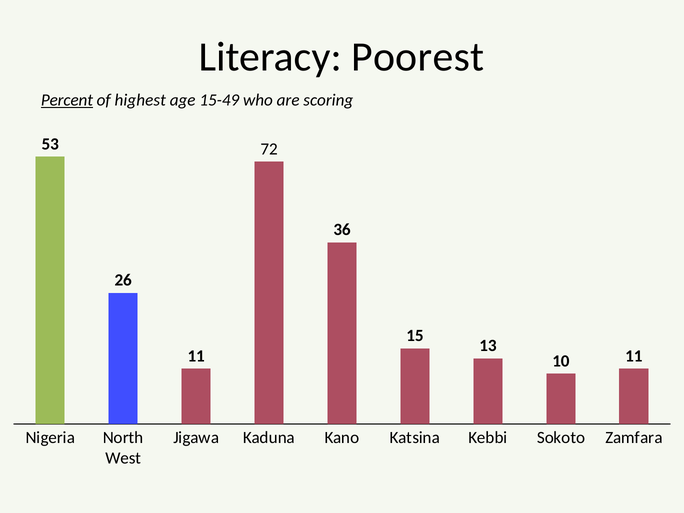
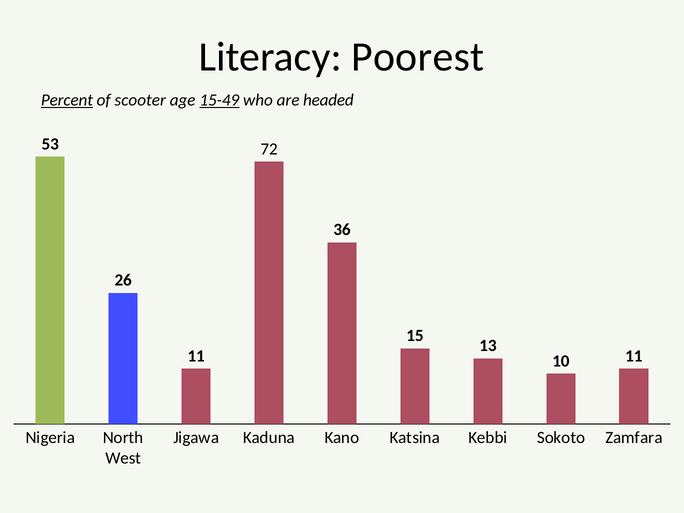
highest: highest -> scooter (140, 100)
15-49 underline: none -> present (219, 100)
scoring: scoring -> headed (328, 100)
